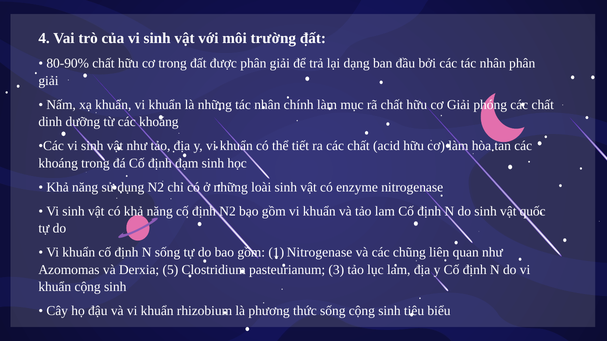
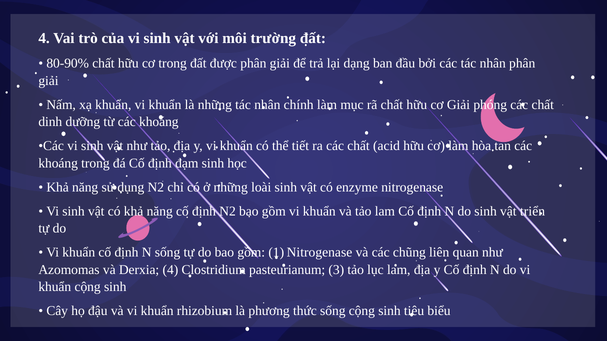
quốc: quốc -> triển (533, 211)
Derxia 5: 5 -> 4 (170, 270)
